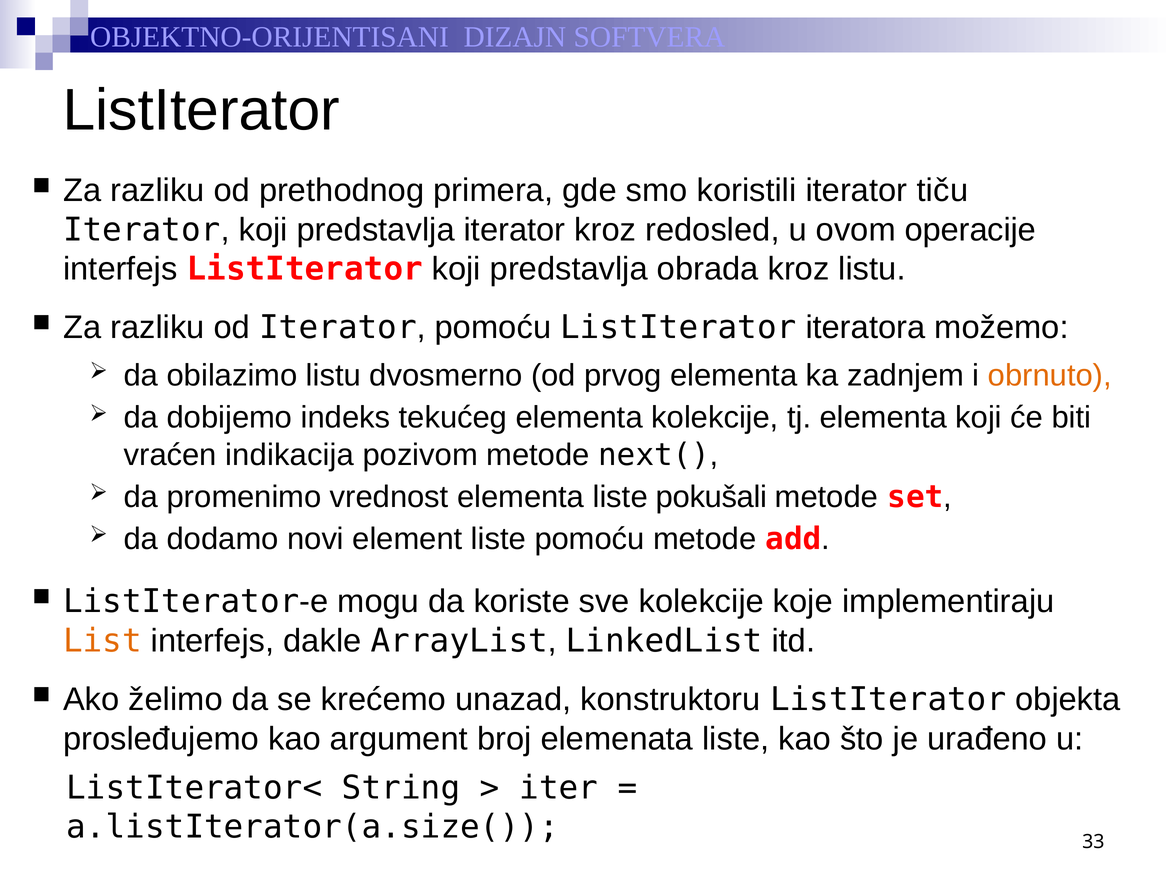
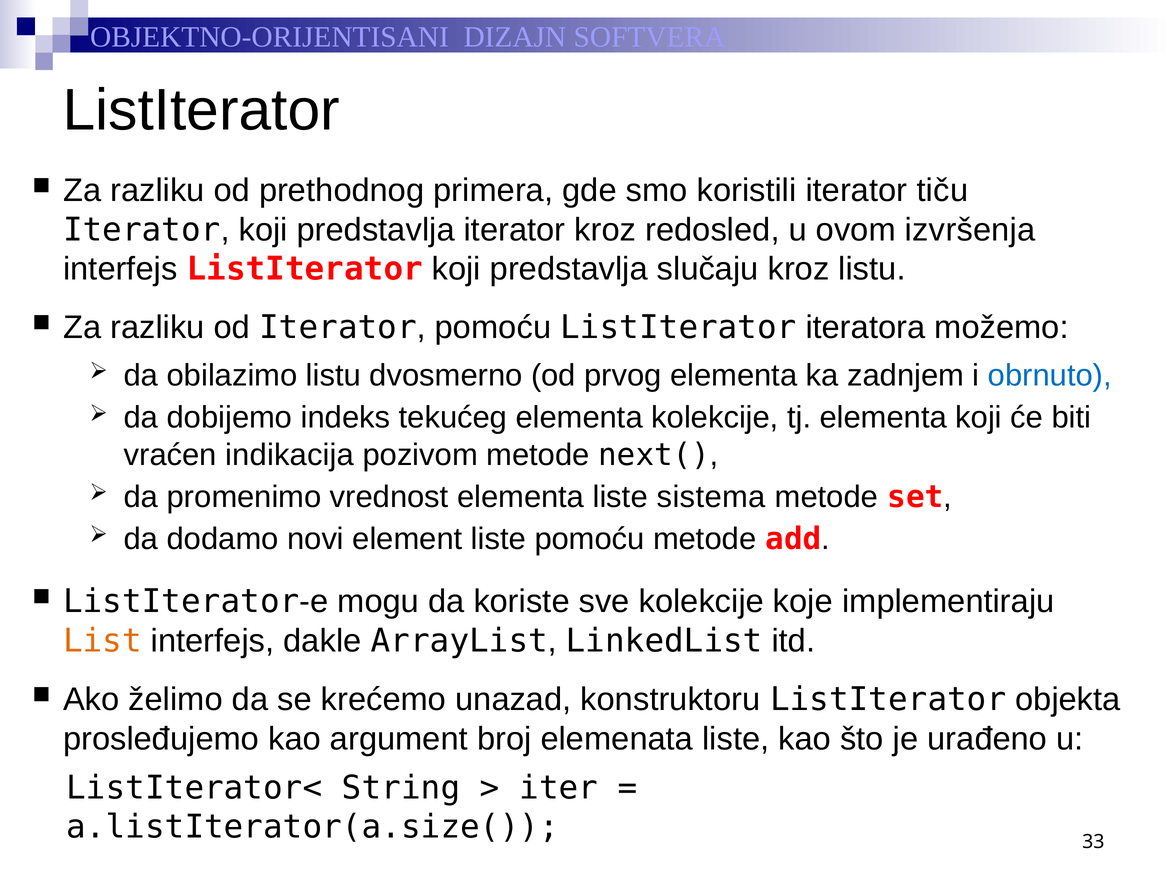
operacije: operacije -> izvršenja (970, 230)
obrada: obrada -> slučaju (708, 269)
obrnuto colour: orange -> blue (1050, 376)
pokušali: pokušali -> sistema (711, 497)
